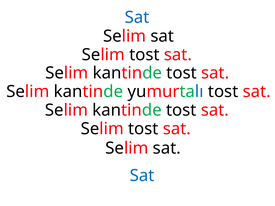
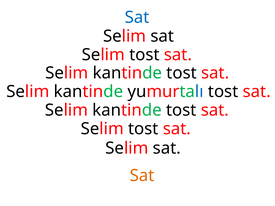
Sat colour: blue -> orange (142, 176)
